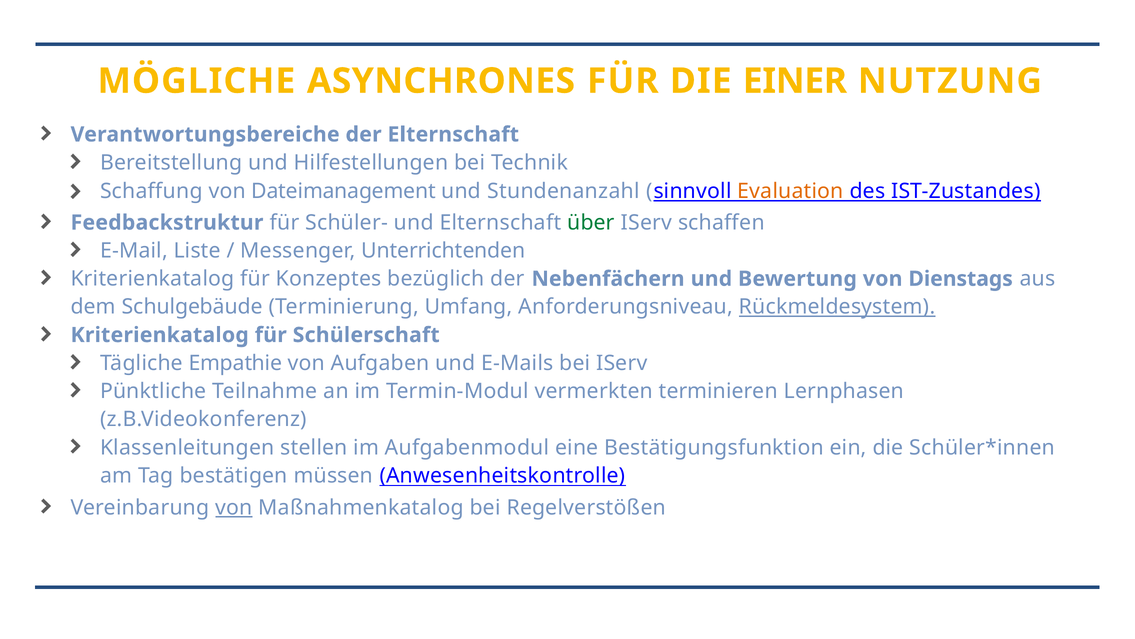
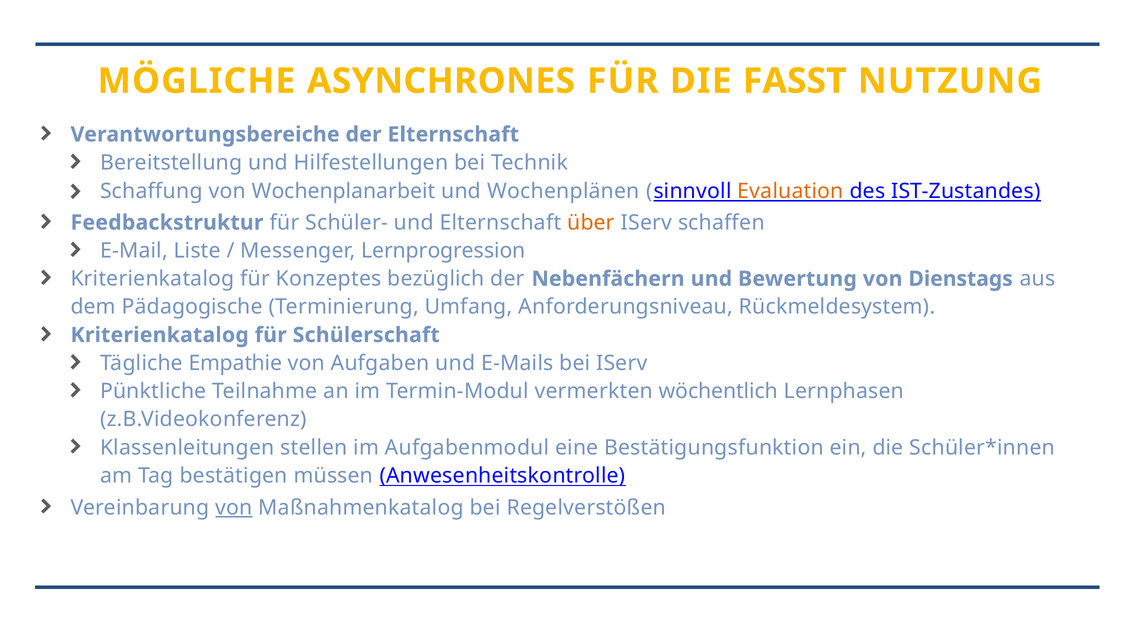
EINER: EINER -> FASST (795, 81)
Dateimanagement: Dateimanagement -> Wochenplanarbeit (344, 191)
Stundenanzahl: Stundenanzahl -> Wochenplänen (563, 191)
über colour: green -> orange (591, 222)
Unterrichtenden: Unterrichtenden -> Lernprogression (443, 251)
Schulgebäude: Schulgebäude -> Pädagogische (192, 307)
Rückmeldesystem underline: present -> none (837, 307)
terminieren: terminieren -> wöchentlich (718, 391)
